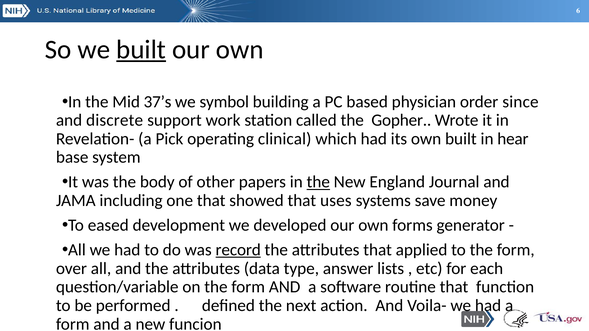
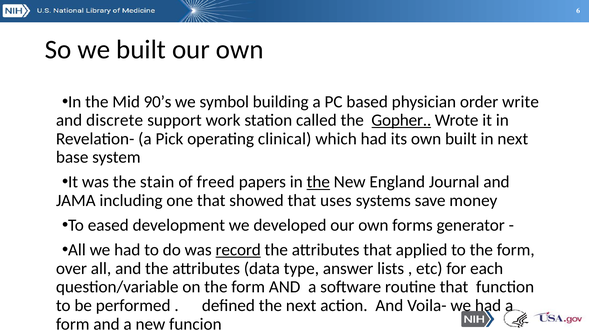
built underline: present -> none (141, 49)
37’s: 37’s -> 90’s (158, 102)
since: since -> write (521, 102)
Gopher underline: none -> present (401, 120)
in hear: hear -> next (513, 139)
body: body -> stain (157, 182)
other: other -> freed (216, 182)
